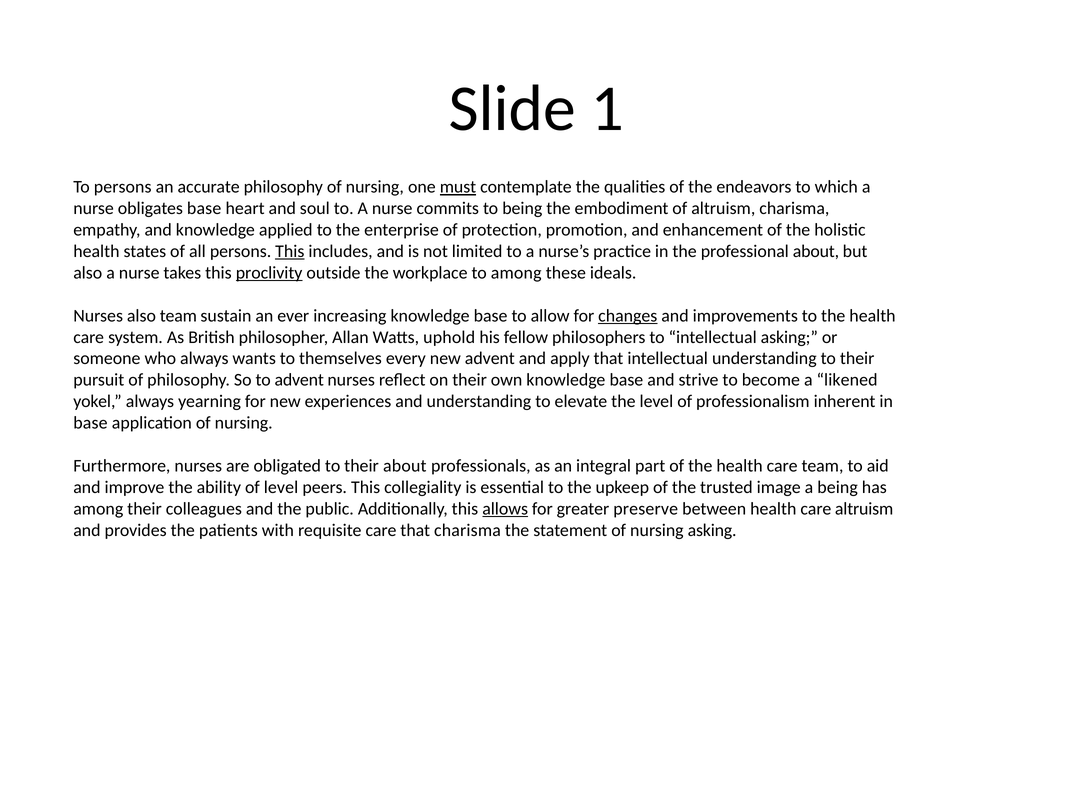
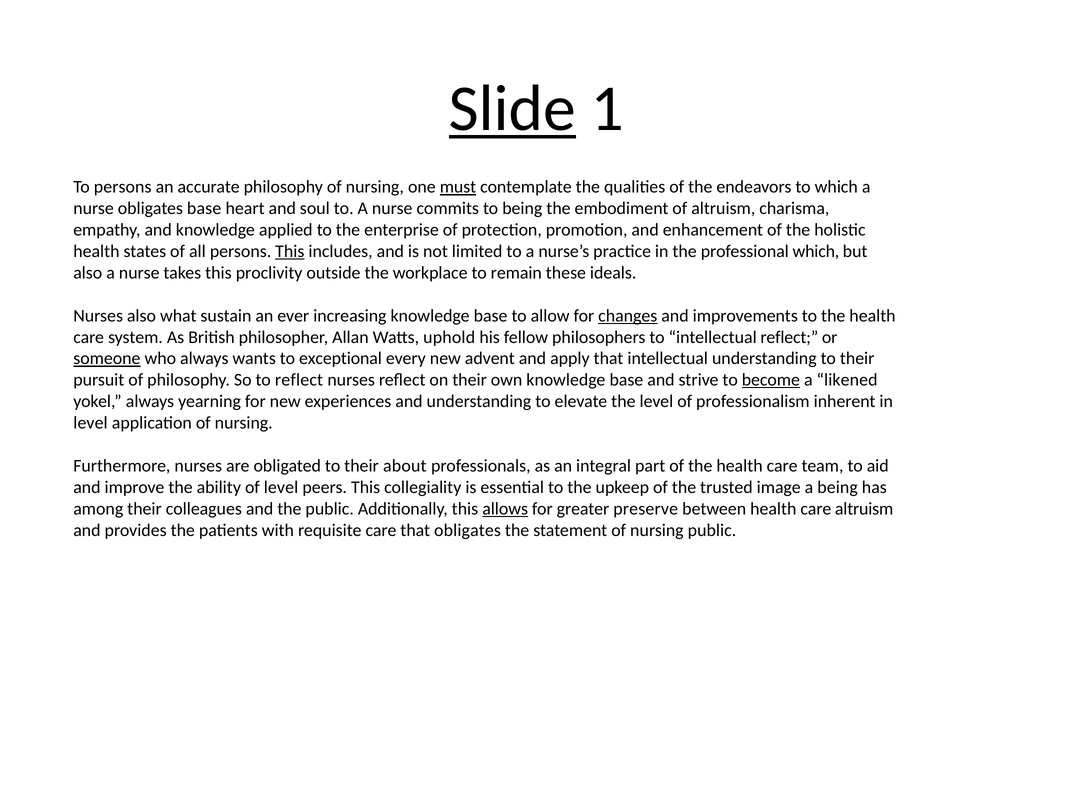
Slide underline: none -> present (512, 109)
professional about: about -> which (816, 252)
proclivity underline: present -> none (269, 273)
to among: among -> remain (516, 273)
also team: team -> what (178, 316)
intellectual asking: asking -> reflect (789, 337)
someone underline: none -> present (107, 359)
themselves: themselves -> exceptional (340, 359)
to advent: advent -> reflect (299, 380)
become underline: none -> present (771, 380)
base: base -> level (91, 423)
that charisma: charisma -> obligates (468, 531)
nursing asking: asking -> public (712, 531)
